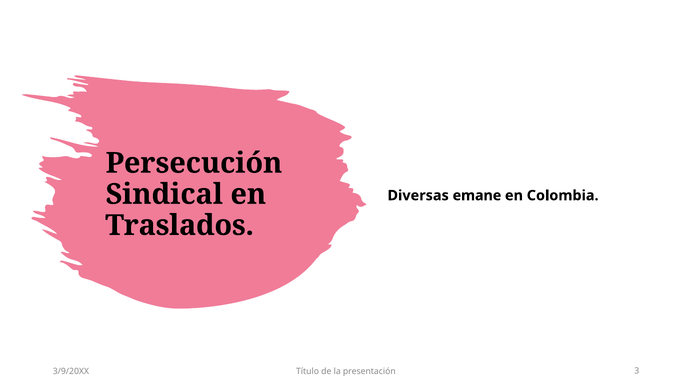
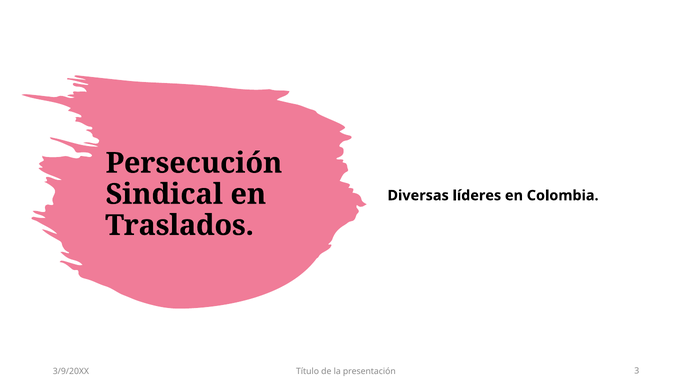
emane: emane -> líderes (477, 196)
